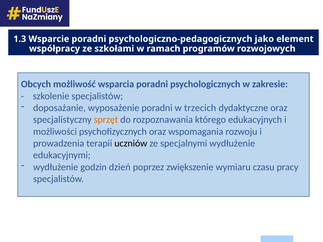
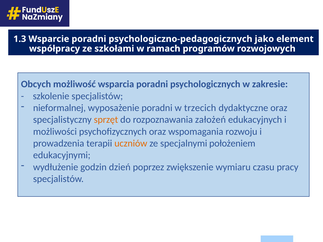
doposażanie: doposażanie -> nieformalnej (59, 108)
którego: którego -> założeń (210, 120)
uczniów colour: black -> orange (131, 144)
specjalnymi wydłużenie: wydłużenie -> położeniem (232, 144)
